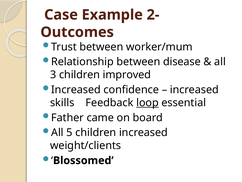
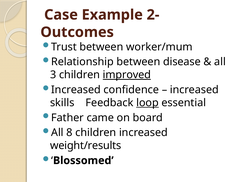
improved underline: none -> present (127, 75)
5: 5 -> 8 (69, 132)
weight/clients: weight/clients -> weight/results (86, 145)
